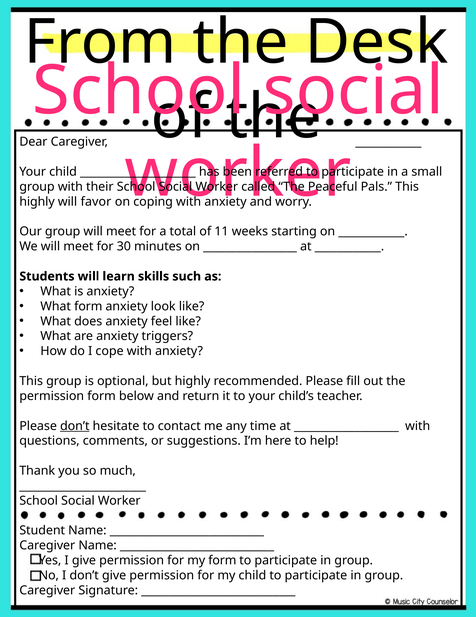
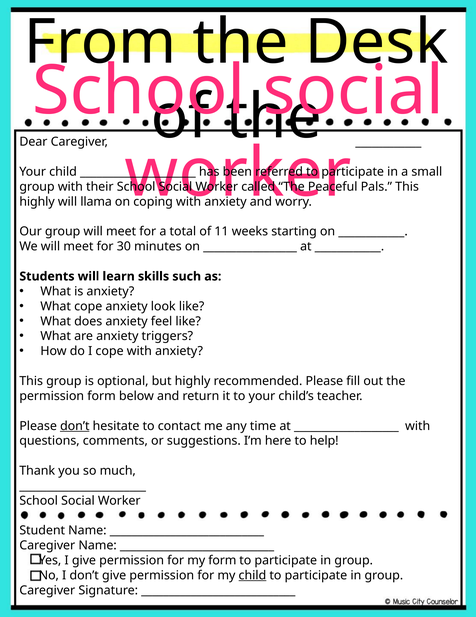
favor: favor -> llama (96, 201)
What form: form -> cope (88, 306)
child underline: none -> present (252, 574)
